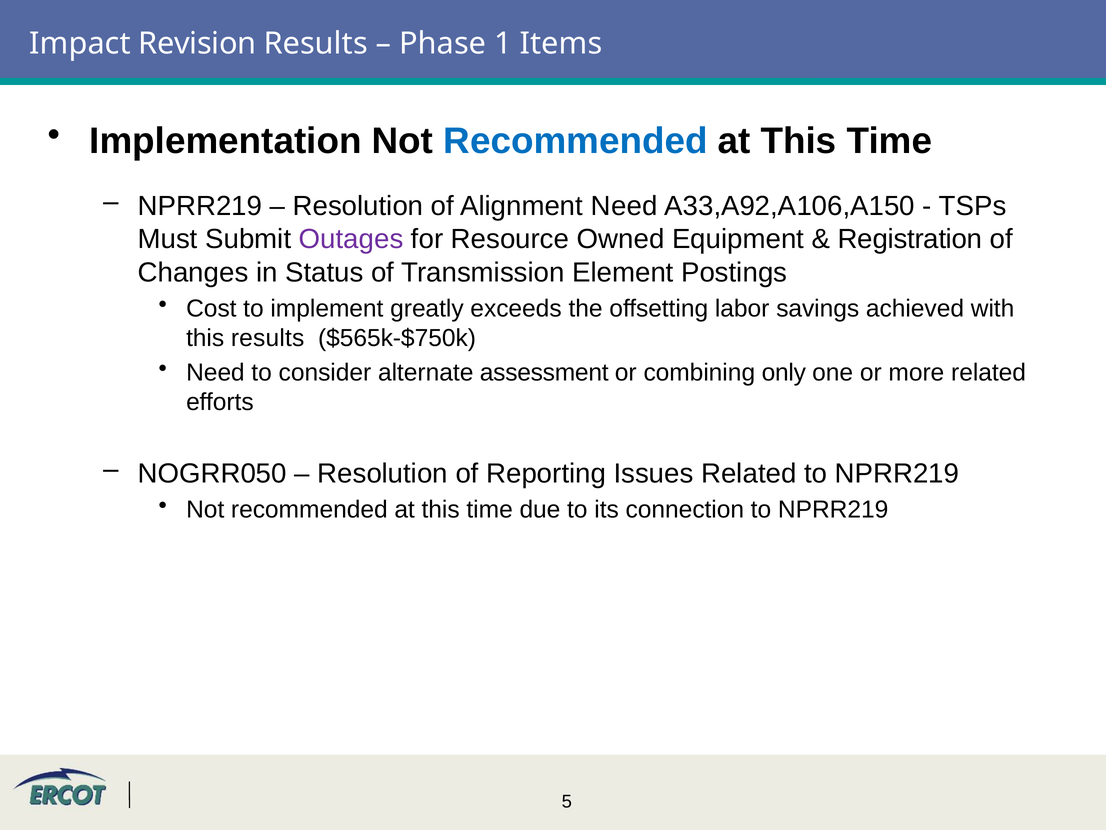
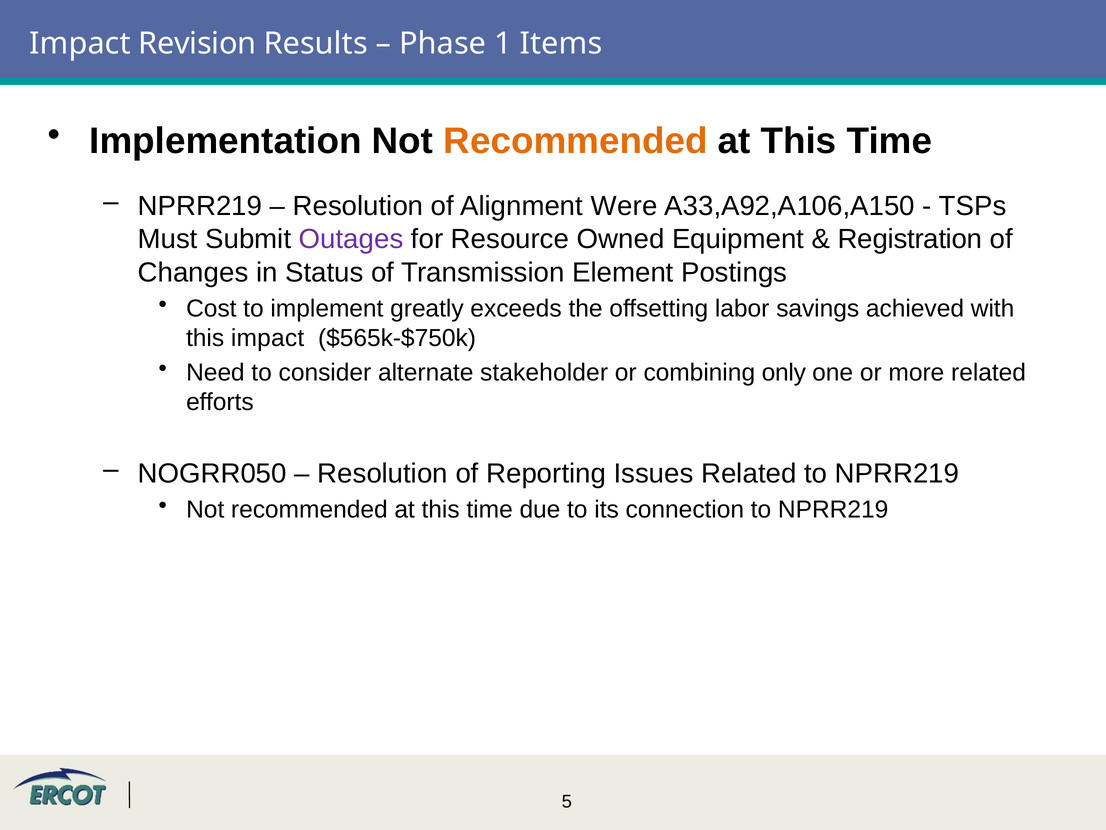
Recommended colour: blue -> orange (576, 141)
Alignment Need: Need -> Were (624, 206)
this results: results -> impact (268, 338)
assessment: assessment -> stakeholder (544, 372)
